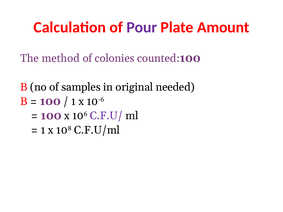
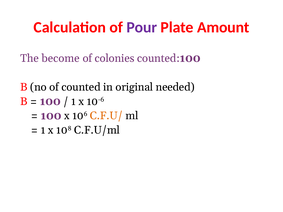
method: method -> become (61, 58)
of samples: samples -> counted (81, 87)
C.F.U/ colour: purple -> orange (106, 116)
